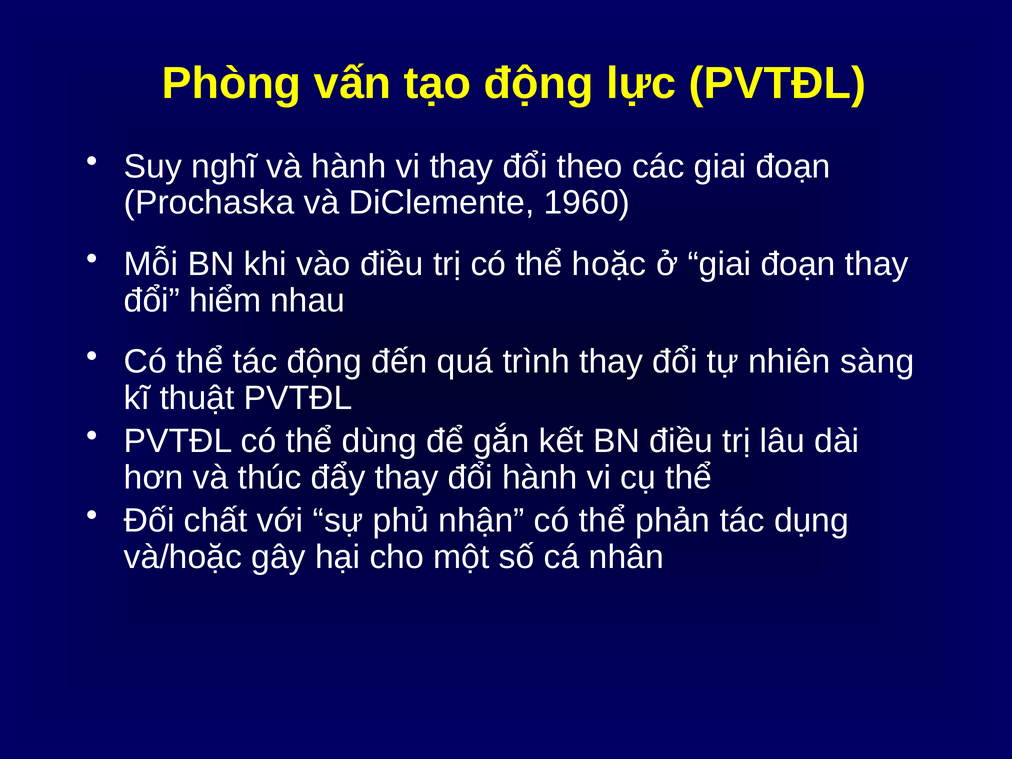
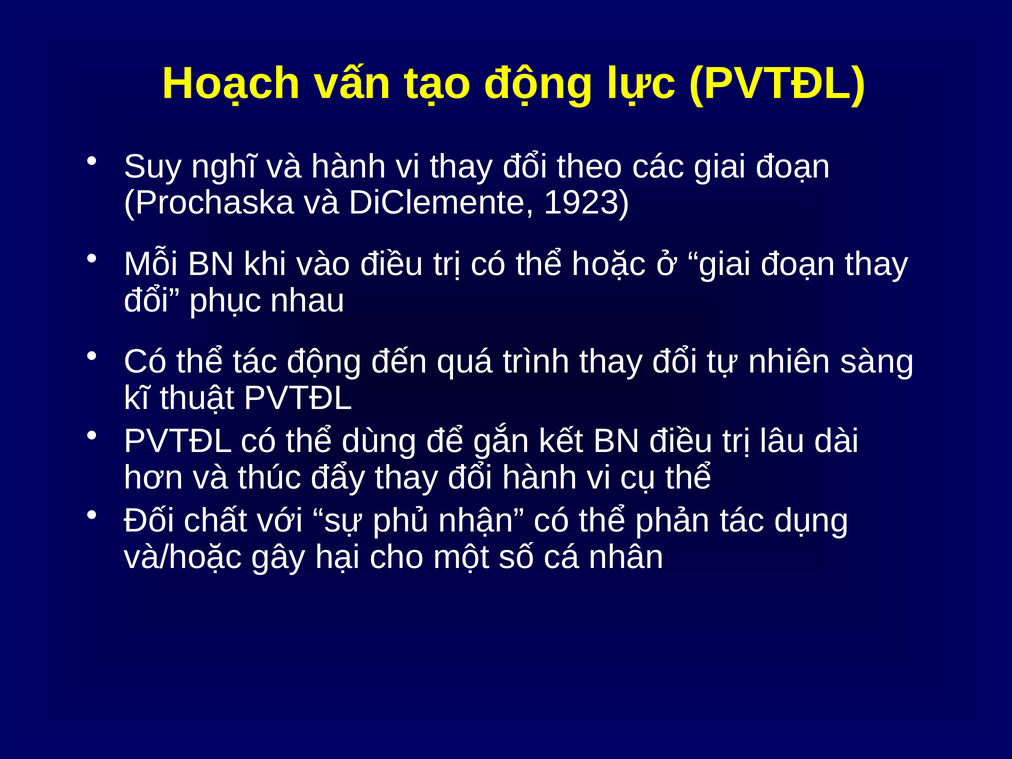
Phòng: Phòng -> Hoạch (231, 83)
1960: 1960 -> 1923 (587, 203)
hiểm: hiểm -> phục (225, 300)
